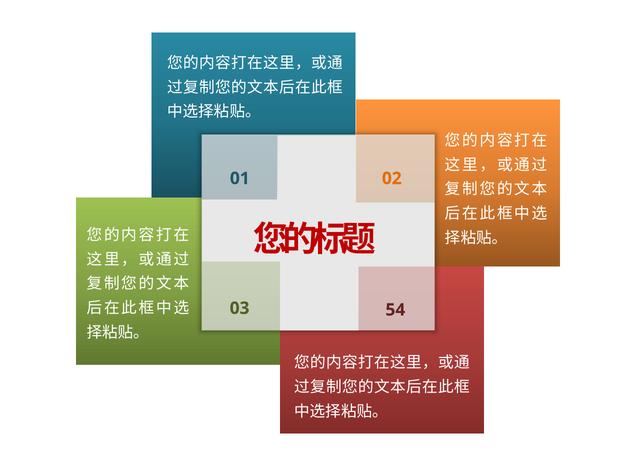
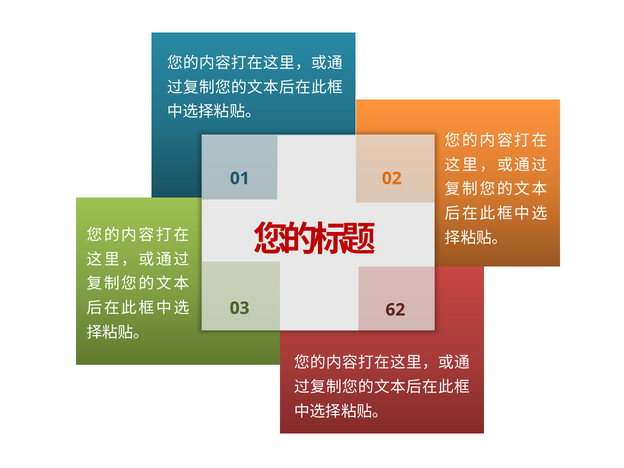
54: 54 -> 62 (395, 310)
